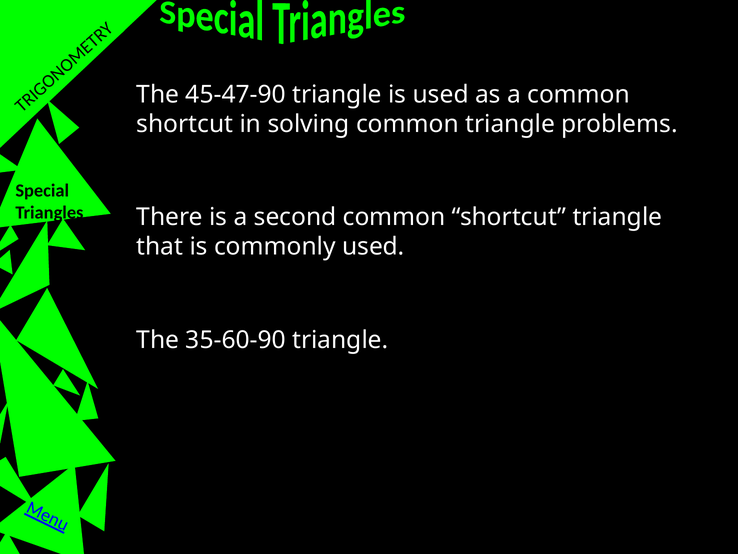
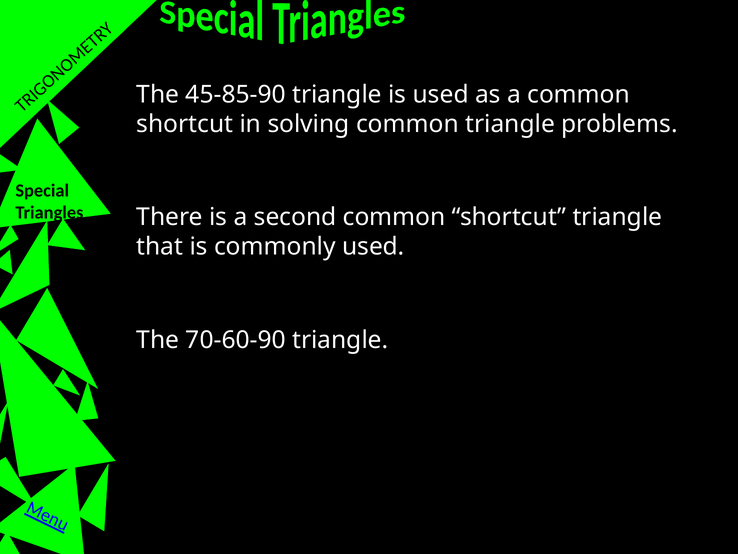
45-47-90: 45-47-90 -> 45-85-90 (236, 94)
35-60-90: 35-60-90 -> 70-60-90 (236, 340)
